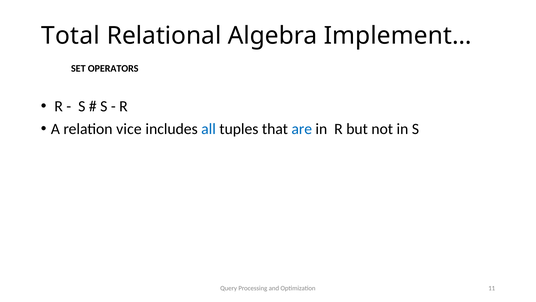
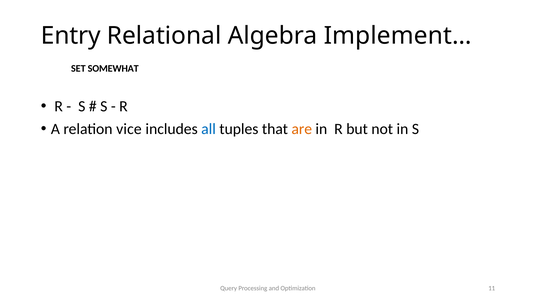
Total: Total -> Entry (71, 36)
OPERATORS: OPERATORS -> SOMEWHAT (113, 68)
are colour: blue -> orange (302, 129)
